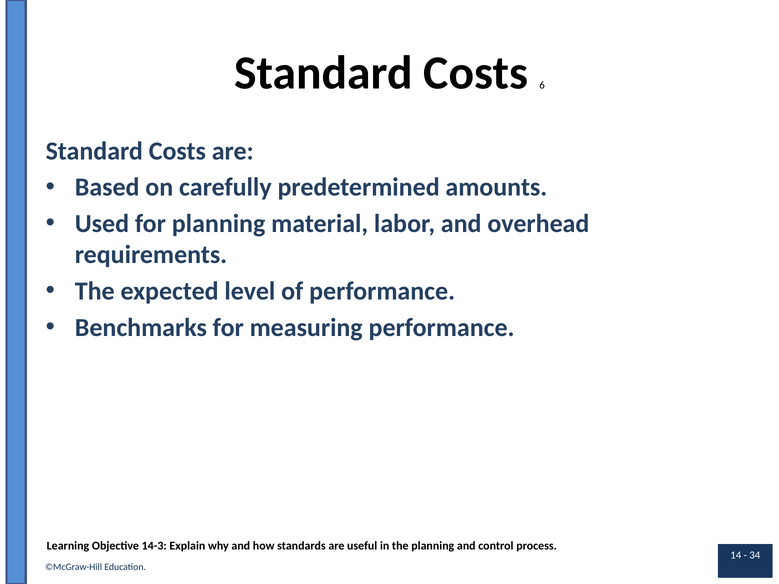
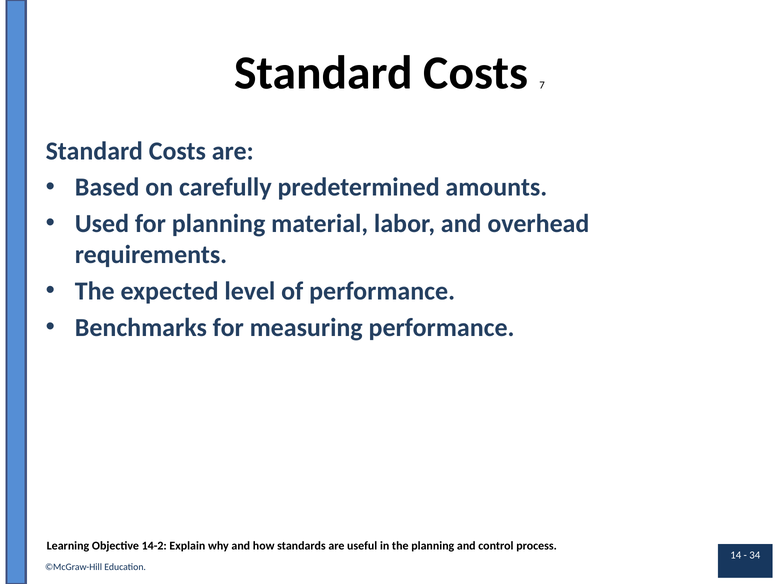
6: 6 -> 7 (542, 85)
14-3: 14-3 -> 14-2 (154, 546)
